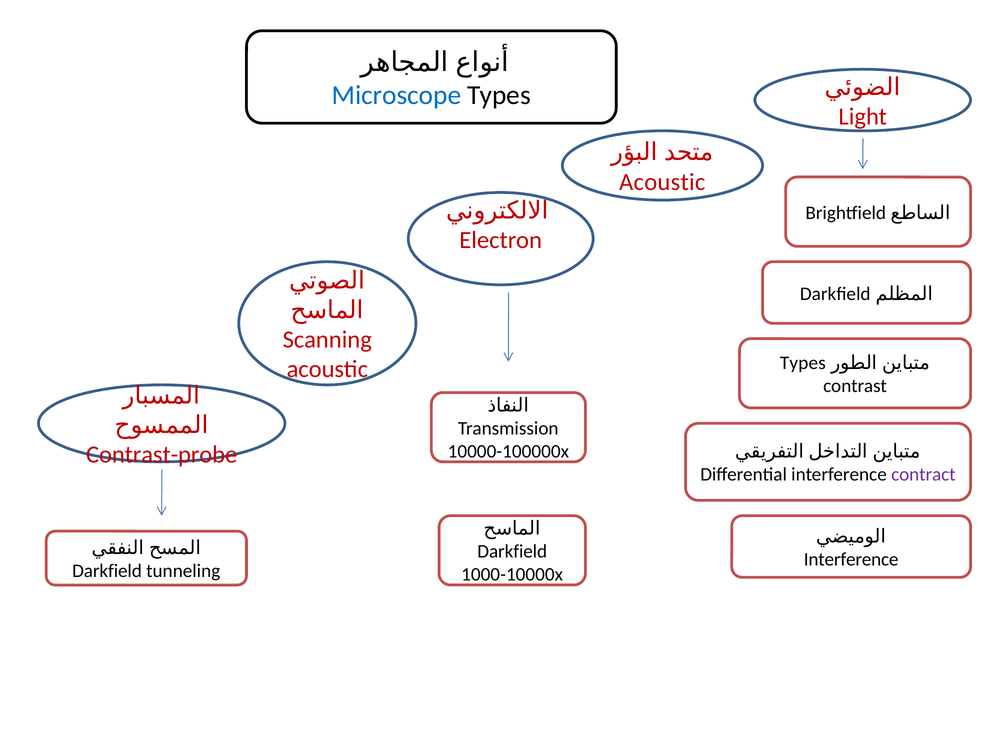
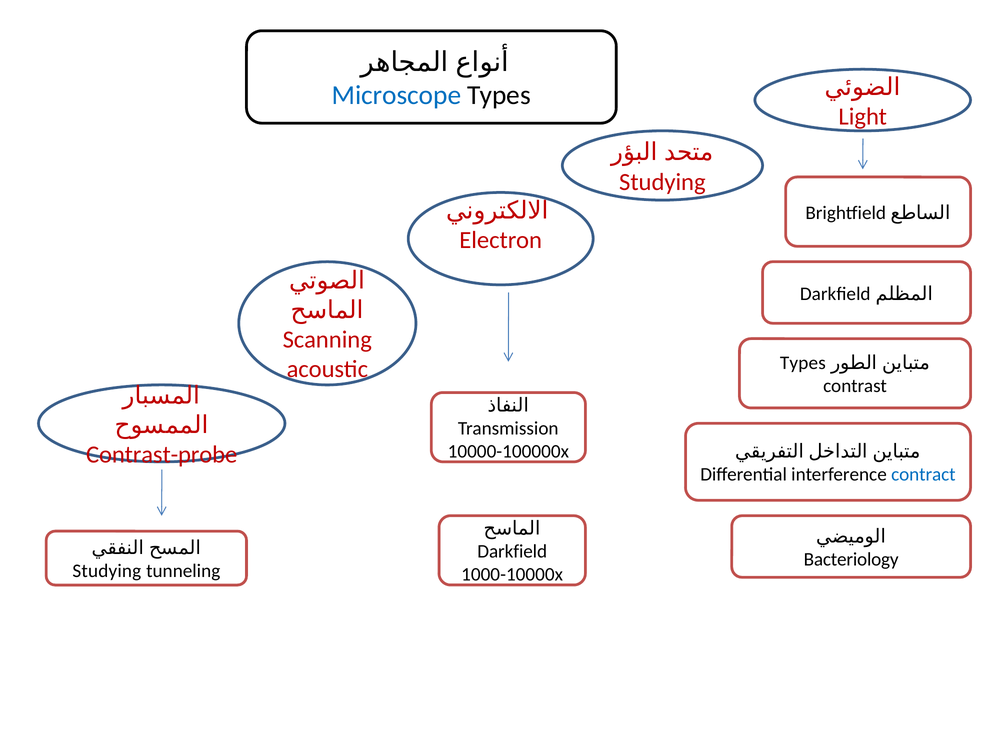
Acoustic: Acoustic -> Studying (662, 182)
contract colour: purple -> blue (923, 475)
Interference: Interference -> Bacteriology (851, 560)
Darkfield: Darkfield -> Studying (107, 571)
